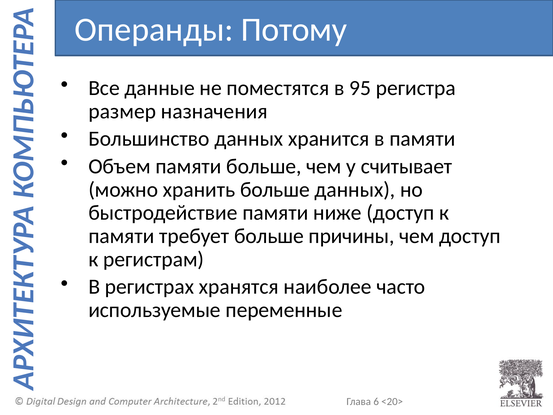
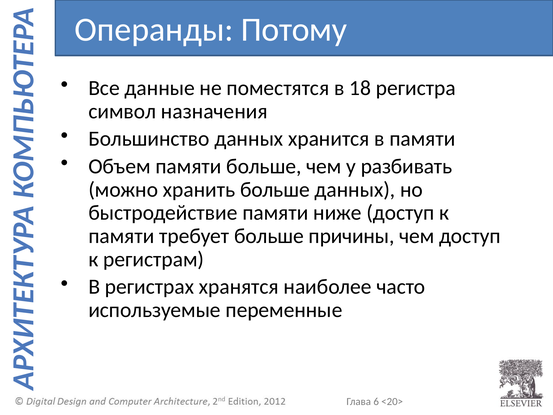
95: 95 -> 18 (360, 88)
размер: размер -> символ (122, 111)
считывает: считывает -> разбивать (407, 166)
